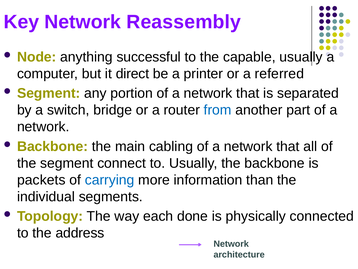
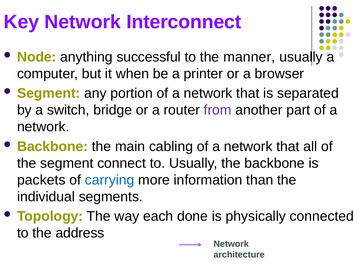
Reassembly: Reassembly -> Interconnect (184, 22)
capable: capable -> manner (249, 57)
direct: direct -> when (132, 74)
referred: referred -> browser (279, 74)
from colour: blue -> purple (218, 110)
